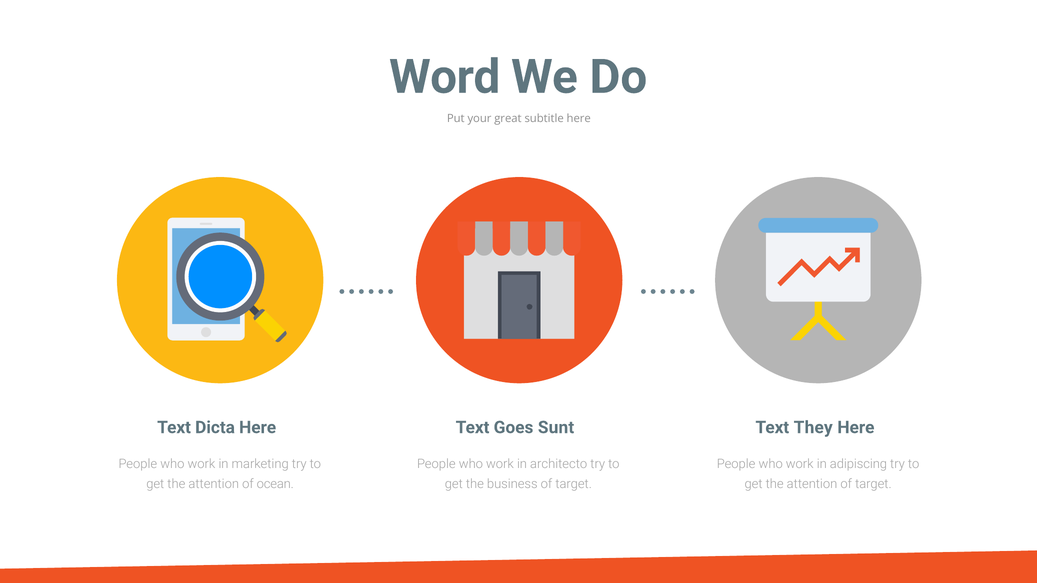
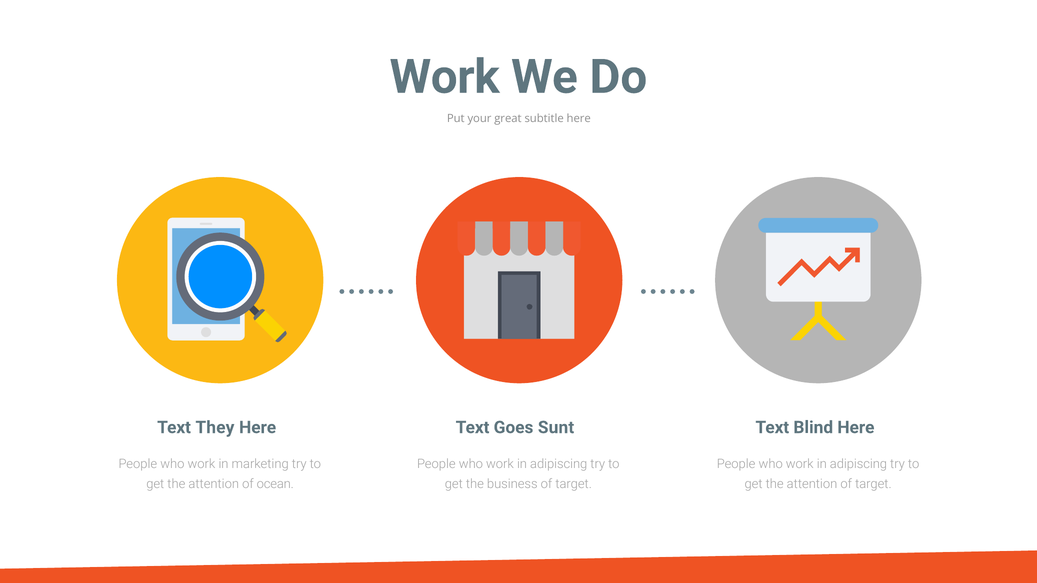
Word: Word -> Work (445, 77)
Dicta: Dicta -> They (215, 428)
They: They -> Blind (813, 428)
architecto: architecto -> adipiscing (559, 464)
